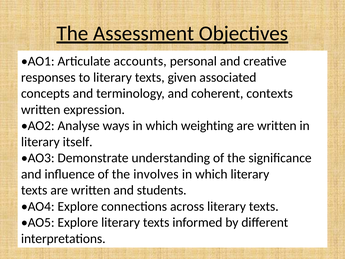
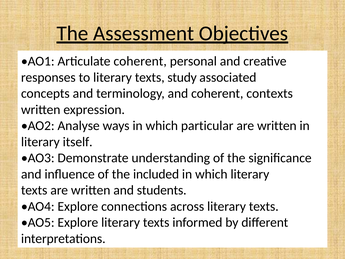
Articulate accounts: accounts -> coherent (140, 61)
given: given -> study (182, 77)
weighting: weighting -> particular (207, 126)
involves: involves -> included (156, 174)
